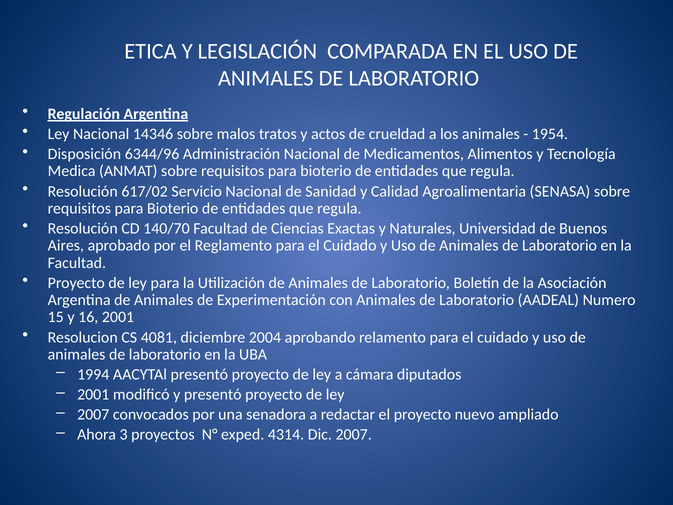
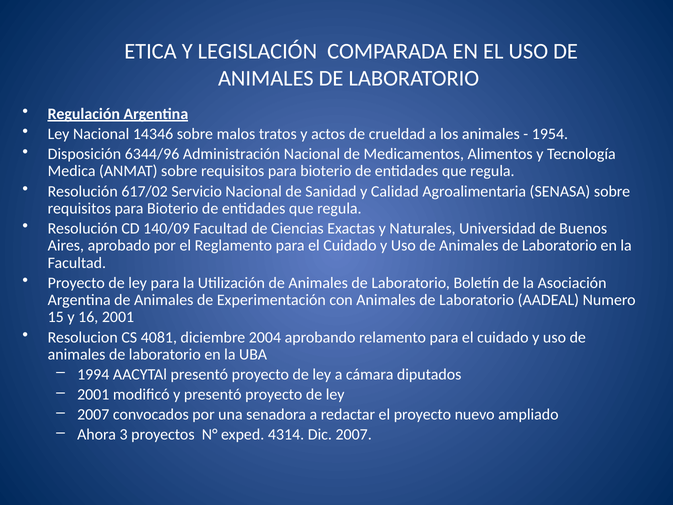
140/70: 140/70 -> 140/09 (166, 228)
